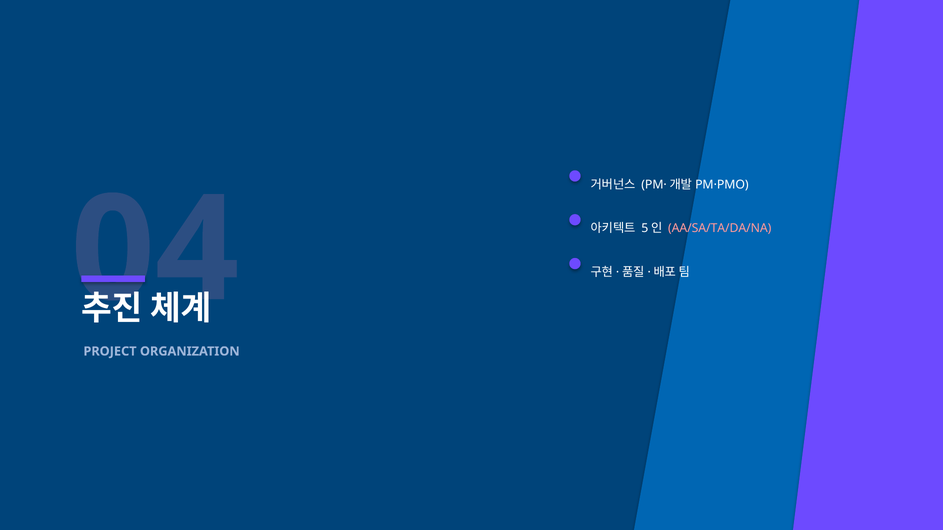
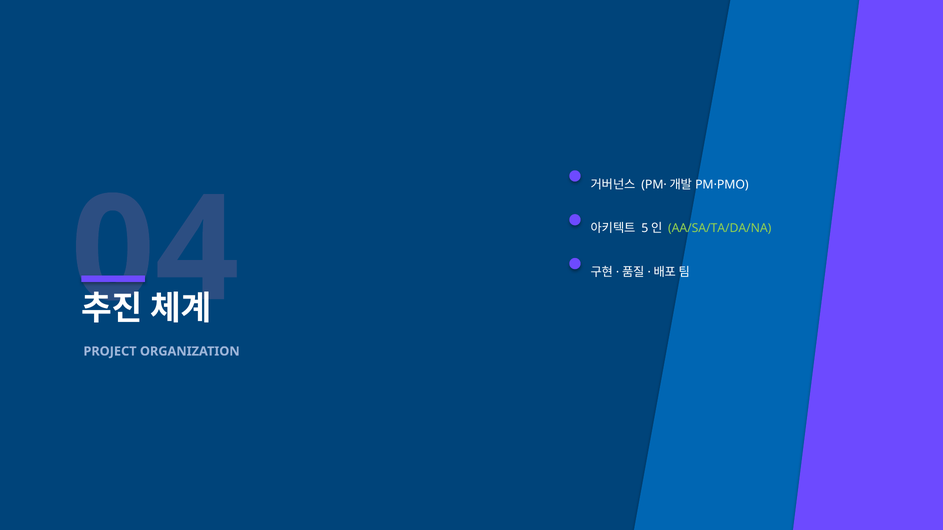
AA/SA/TA/DA/NA colour: pink -> light green (720, 229)
